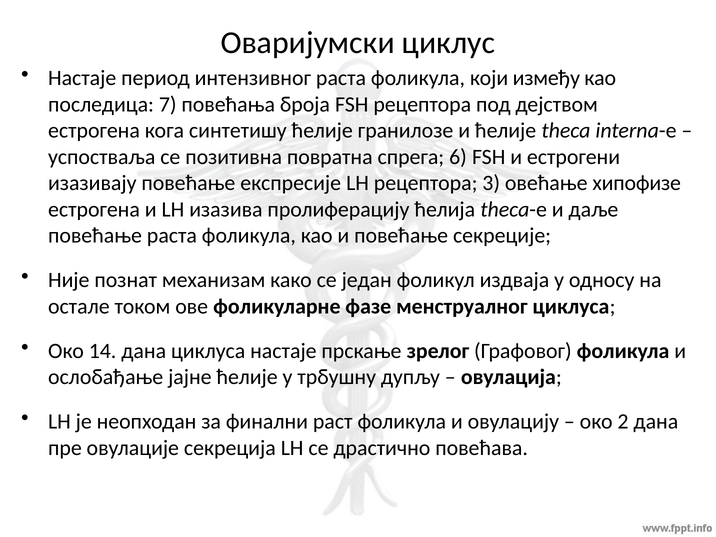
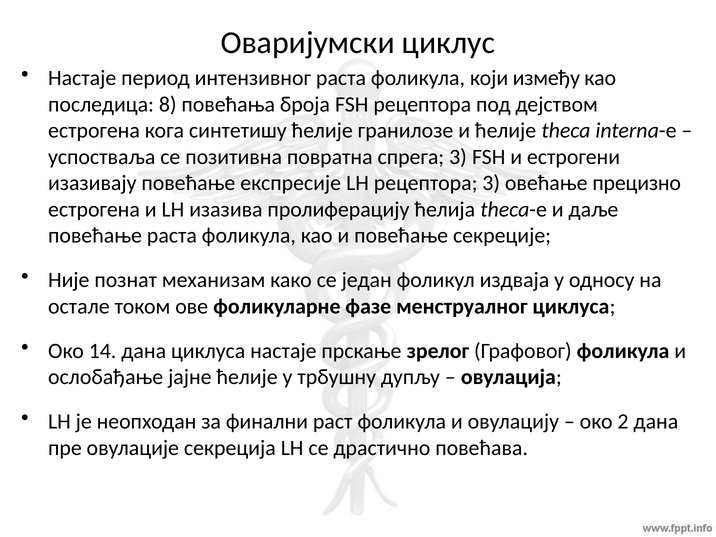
7: 7 -> 8 (168, 104)
спрега 6: 6 -> 3 (458, 157)
хипофизе: хипофизе -> прецизно (637, 183)
